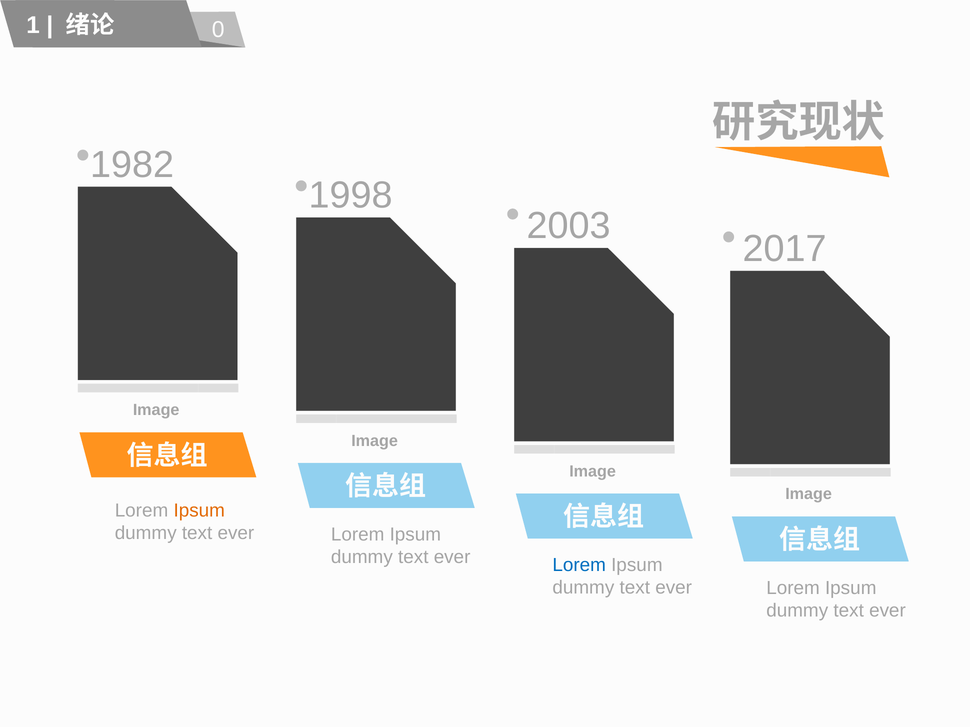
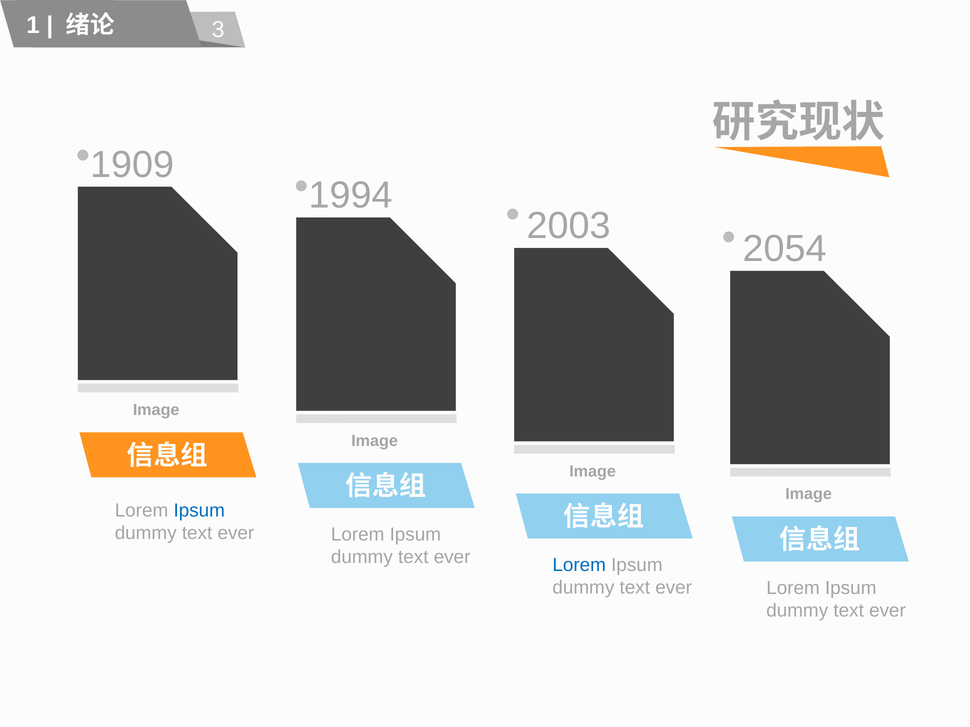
0: 0 -> 3 (218, 30)
1982: 1982 -> 1909 (132, 165)
1998: 1998 -> 1994 (351, 195)
2017: 2017 -> 2054 (785, 249)
Ipsum colour: orange -> blue (199, 511)
